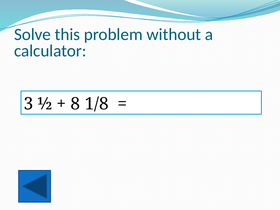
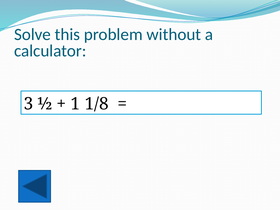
8: 8 -> 1 (75, 104)
